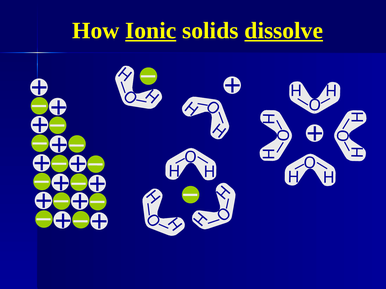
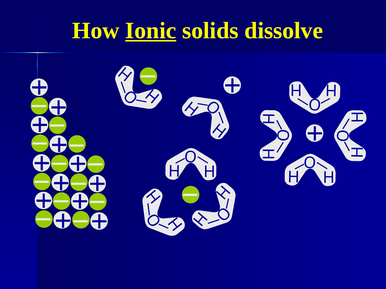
dissolve underline: present -> none (284, 31)
